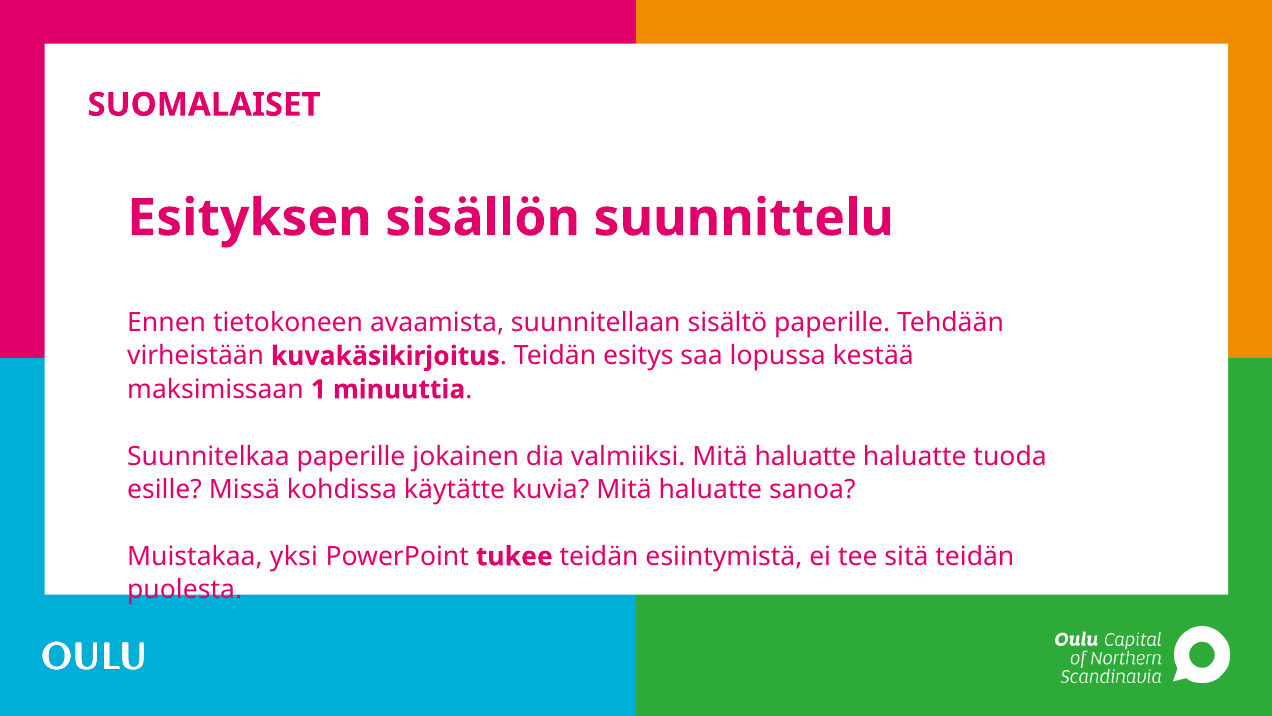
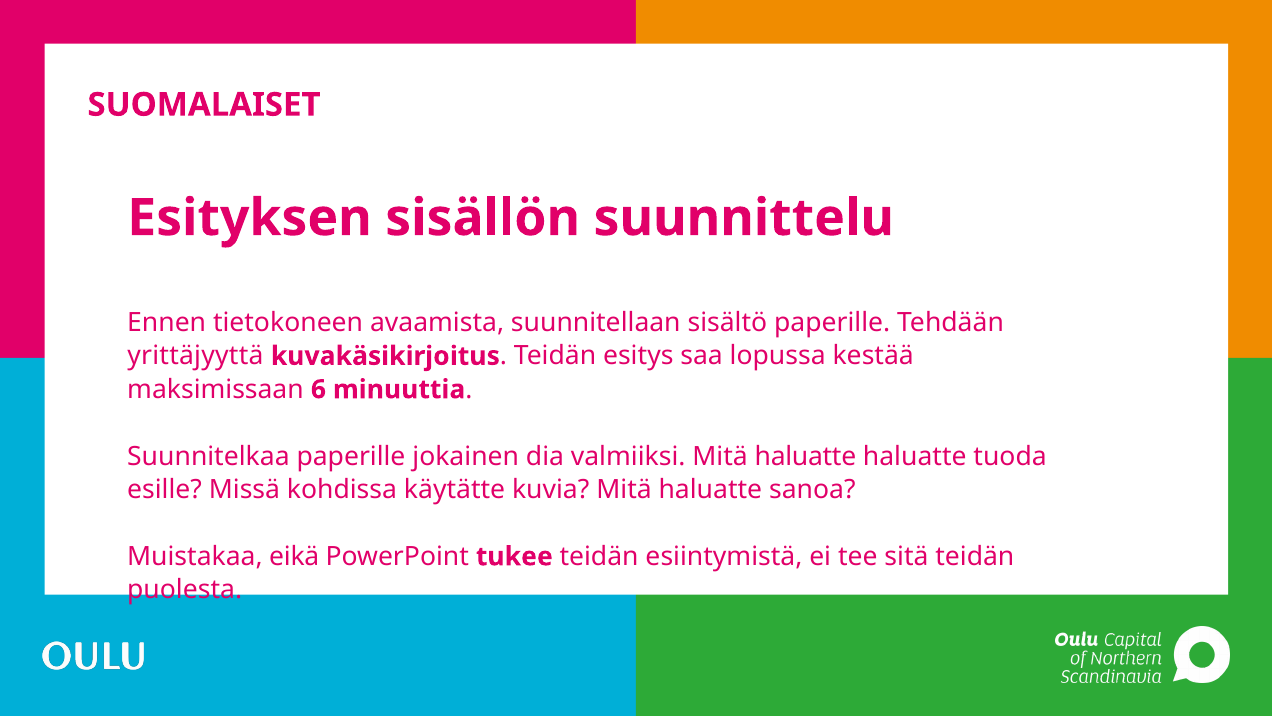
virheistään: virheistään -> yrittäjyyttä (195, 356)
1: 1 -> 6 (318, 389)
yksi: yksi -> eikä (294, 556)
